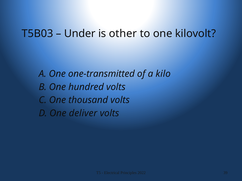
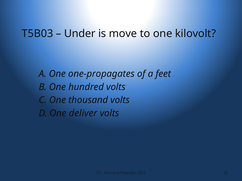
other: other -> move (123, 34)
one-transmitted: one-transmitted -> one-propagates (101, 74)
kilo: kilo -> feet (163, 74)
